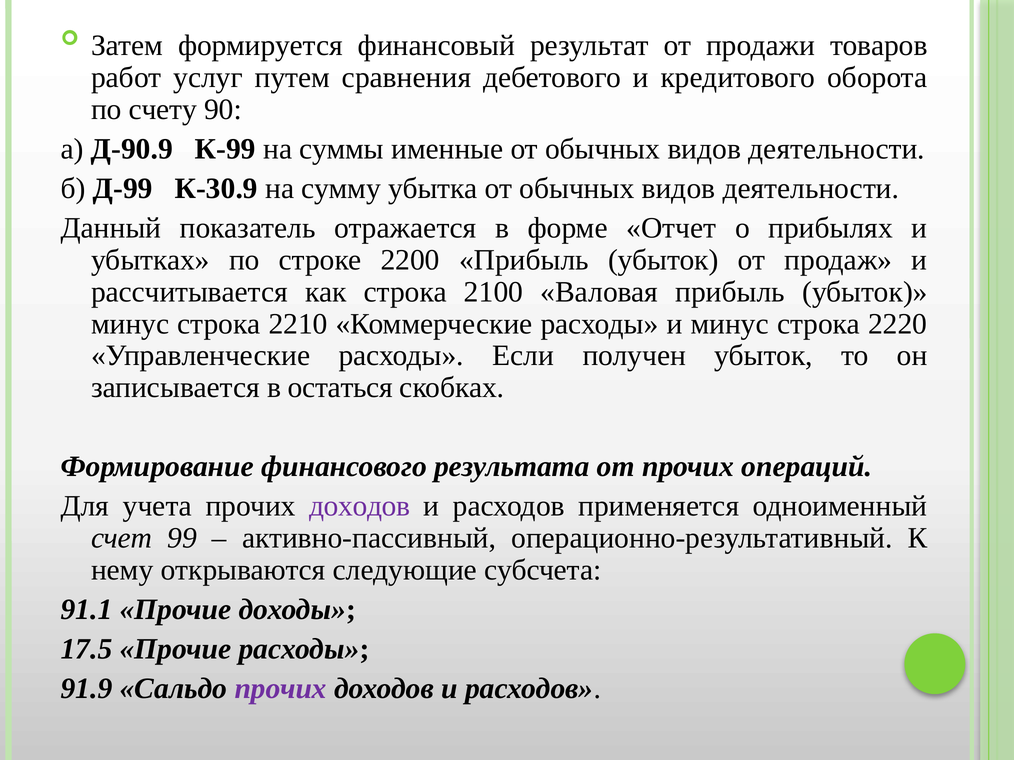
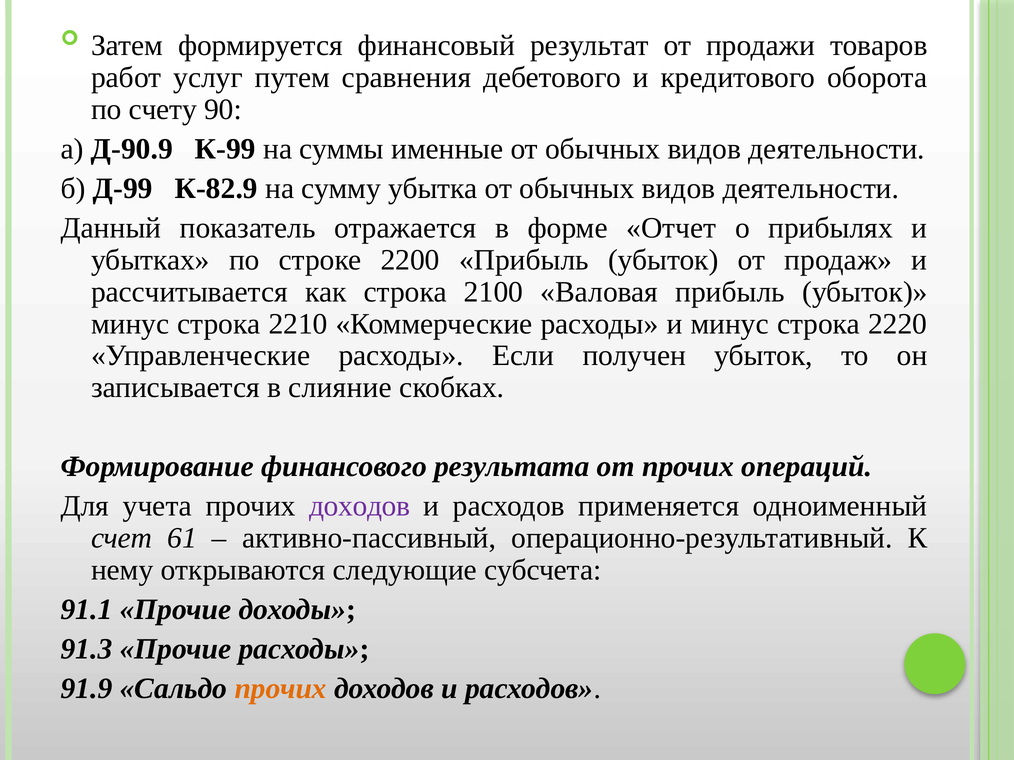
К-30.9: К-30.9 -> К-82.9 (216, 189)
остаться: остаться -> слияние (340, 388)
99: 99 -> 61 (182, 538)
17.5: 17.5 -> 91.3 (87, 649)
прочих colour: purple -> orange (281, 689)
